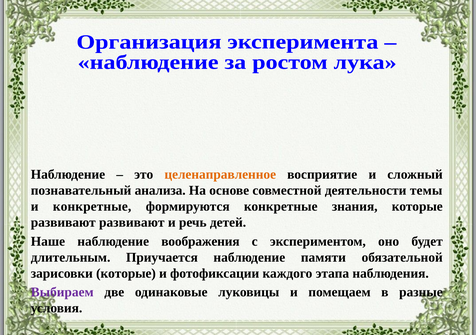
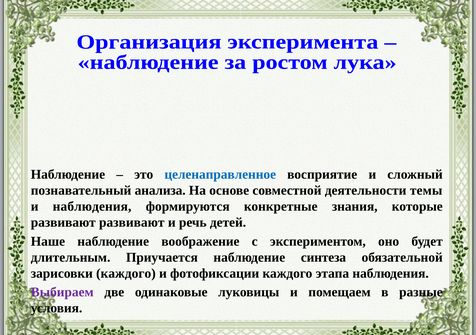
целенаправленное colour: orange -> blue (220, 174)
и конкретные: конкретные -> наблюдения (92, 206)
воображения: воображения -> воображение (200, 241)
памяти: памяти -> синтеза (323, 257)
зарисовки которые: которые -> каждого (126, 273)
